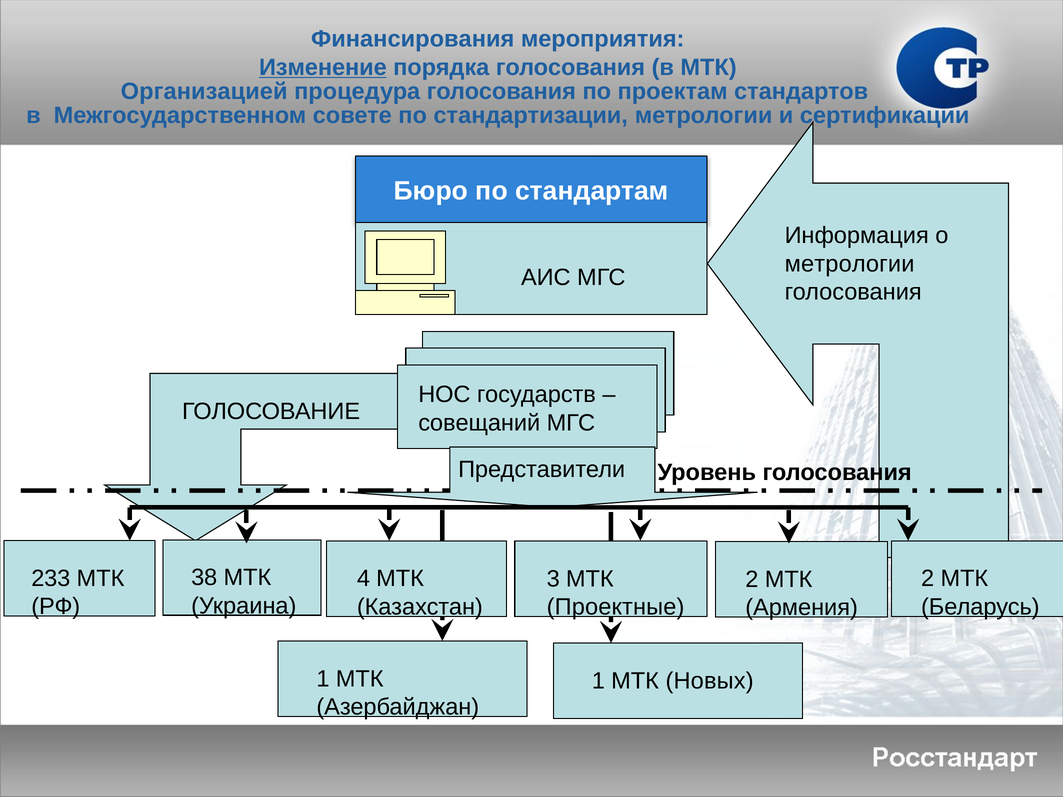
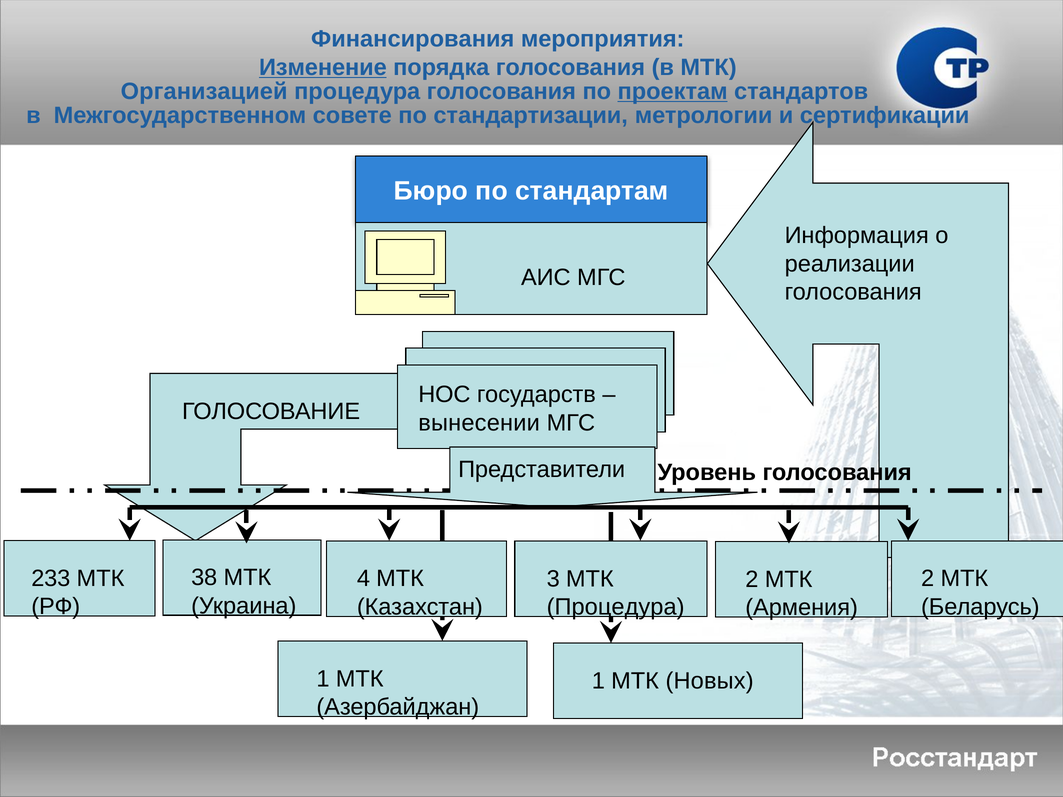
проектам underline: none -> present (673, 91)
метрологии: метрологии -> реализации (850, 264)
совещаний: совещаний -> вынесении (479, 423)
Проектные: Проектные -> Процедура (616, 607)
